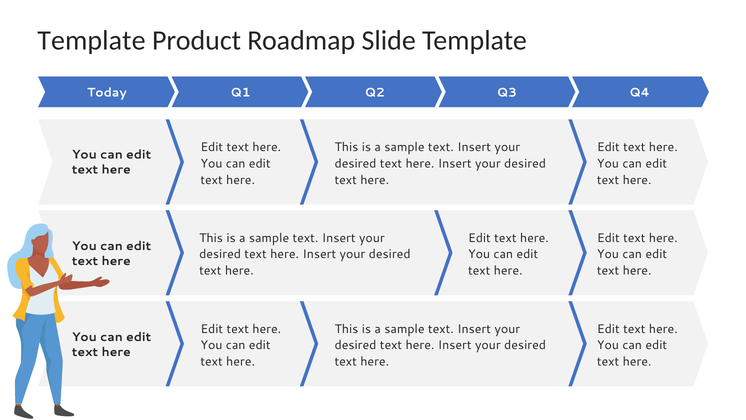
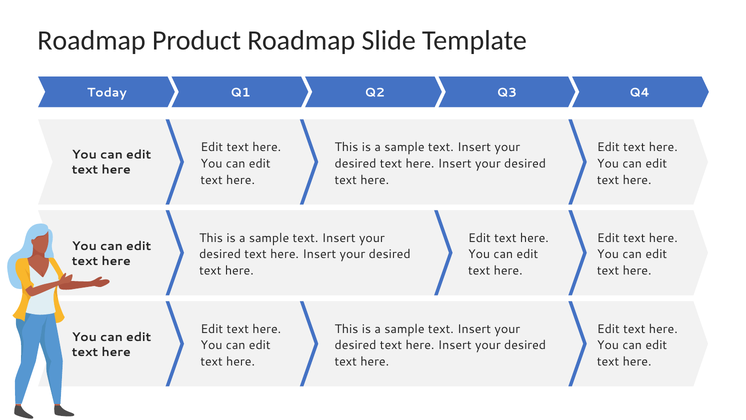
Template: Template -> Roadmap (91, 41)
